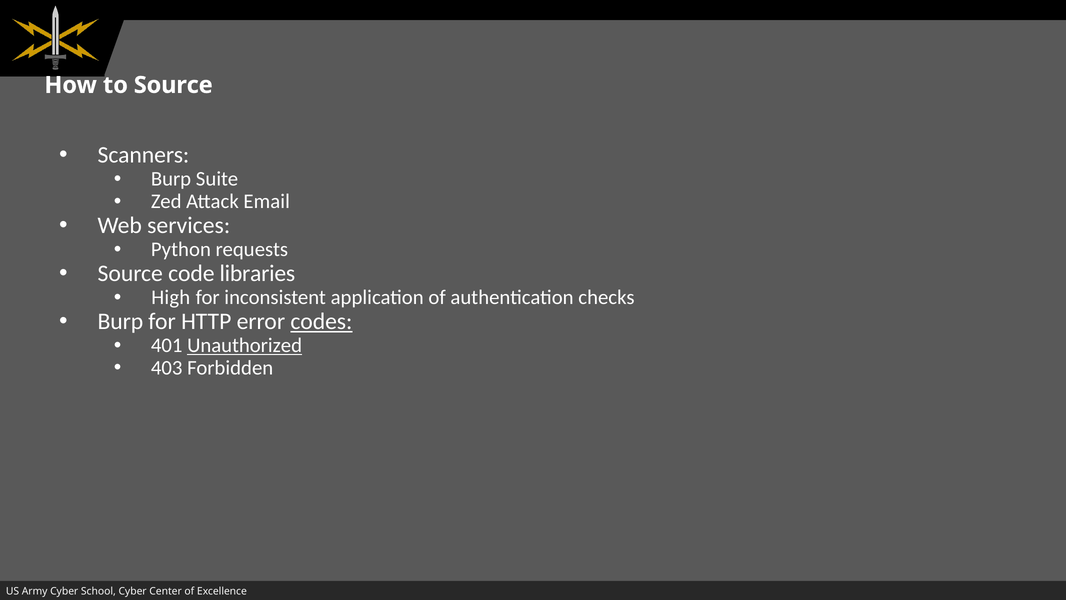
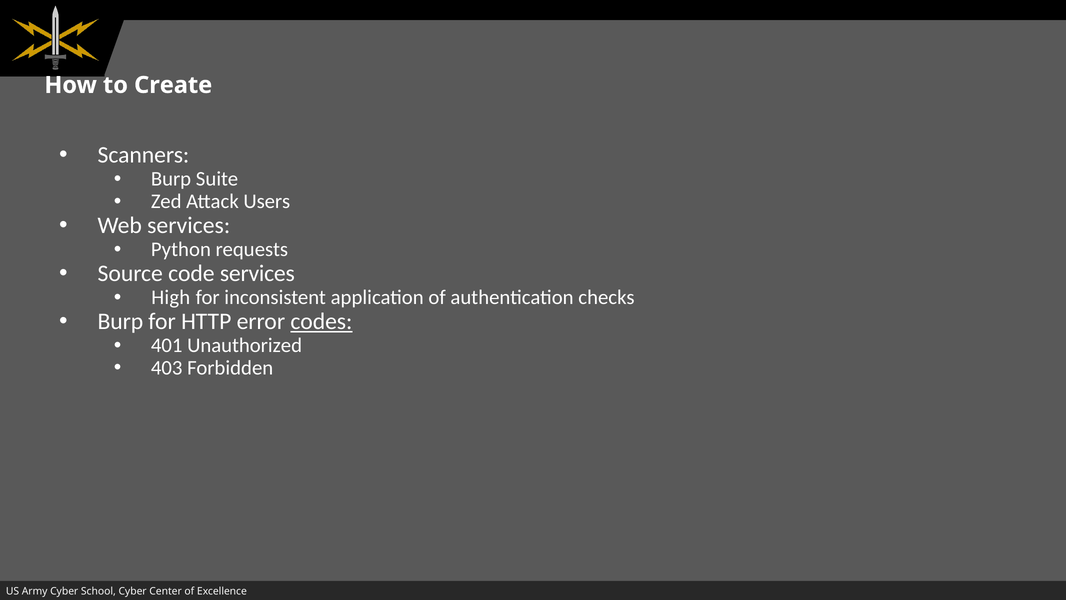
to Source: Source -> Create (173, 85)
Email: Email -> Users (267, 201)
code libraries: libraries -> services (257, 273)
Unauthorized underline: present -> none (245, 345)
